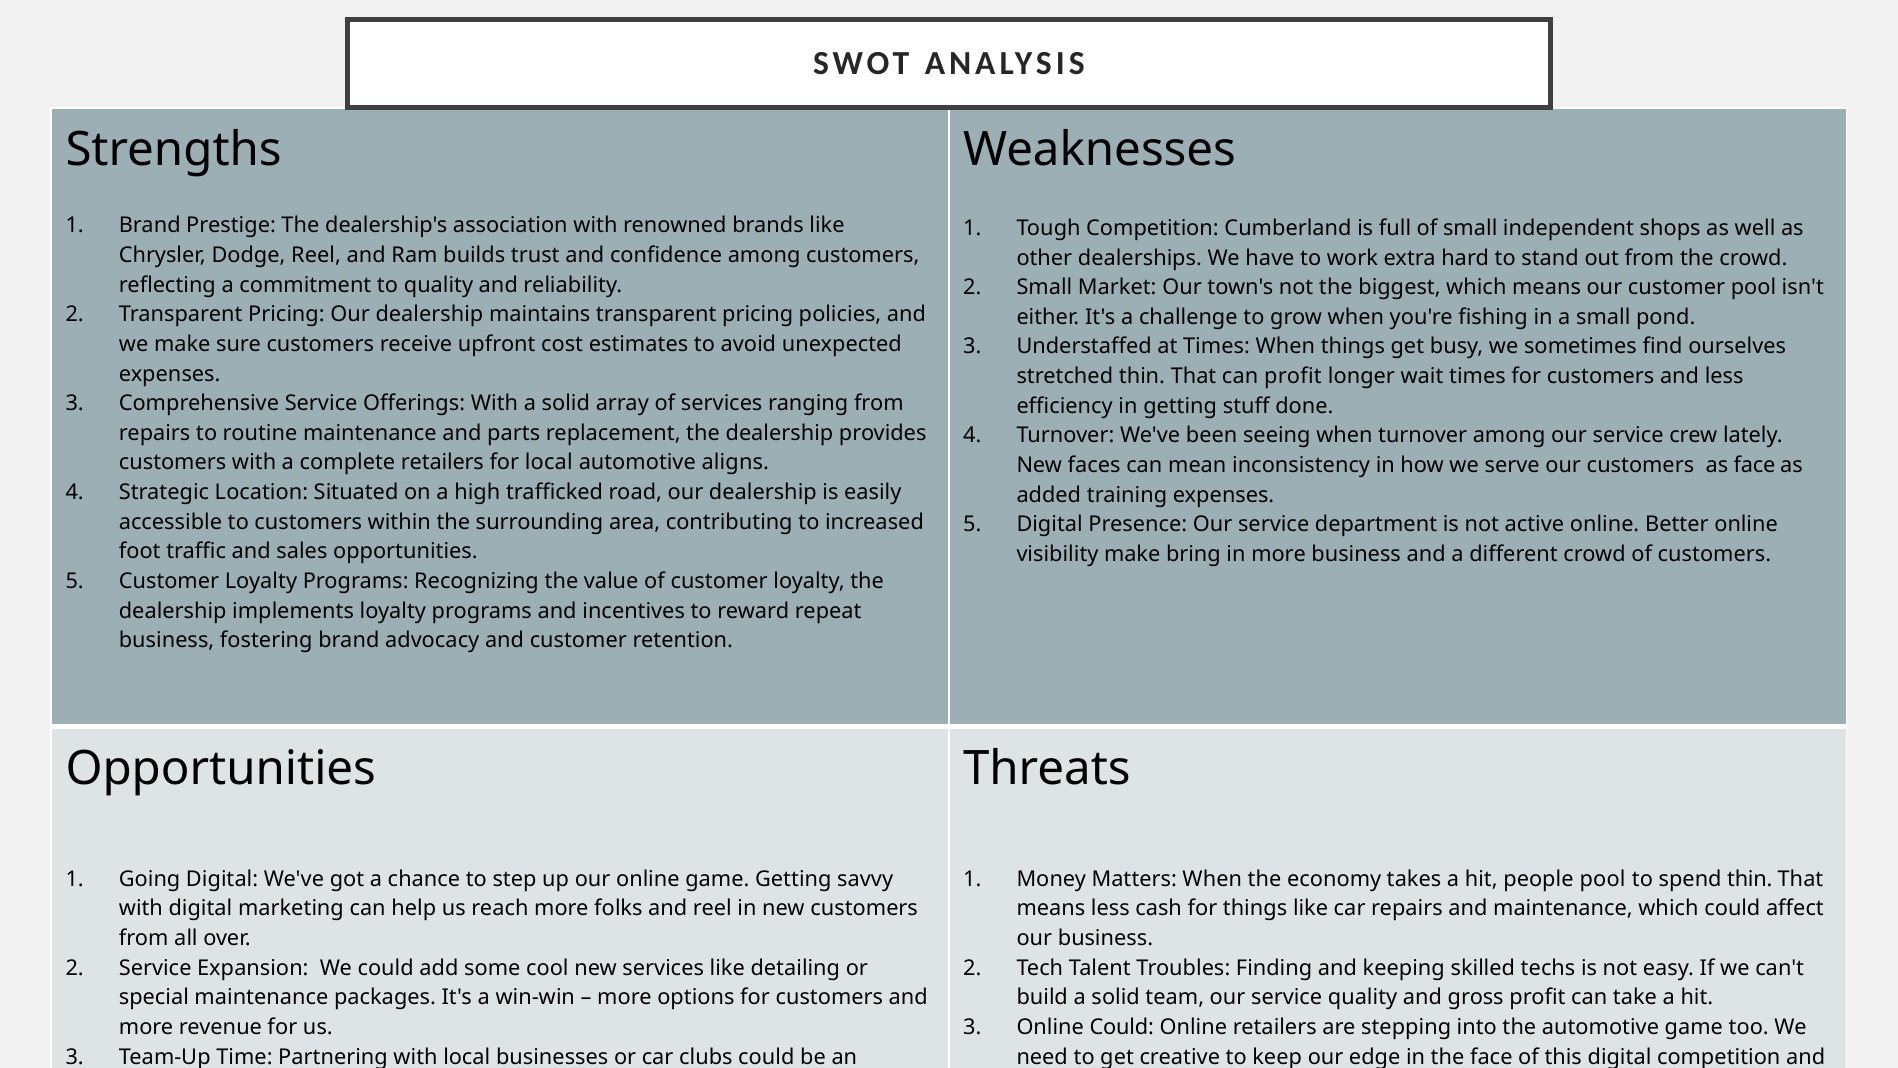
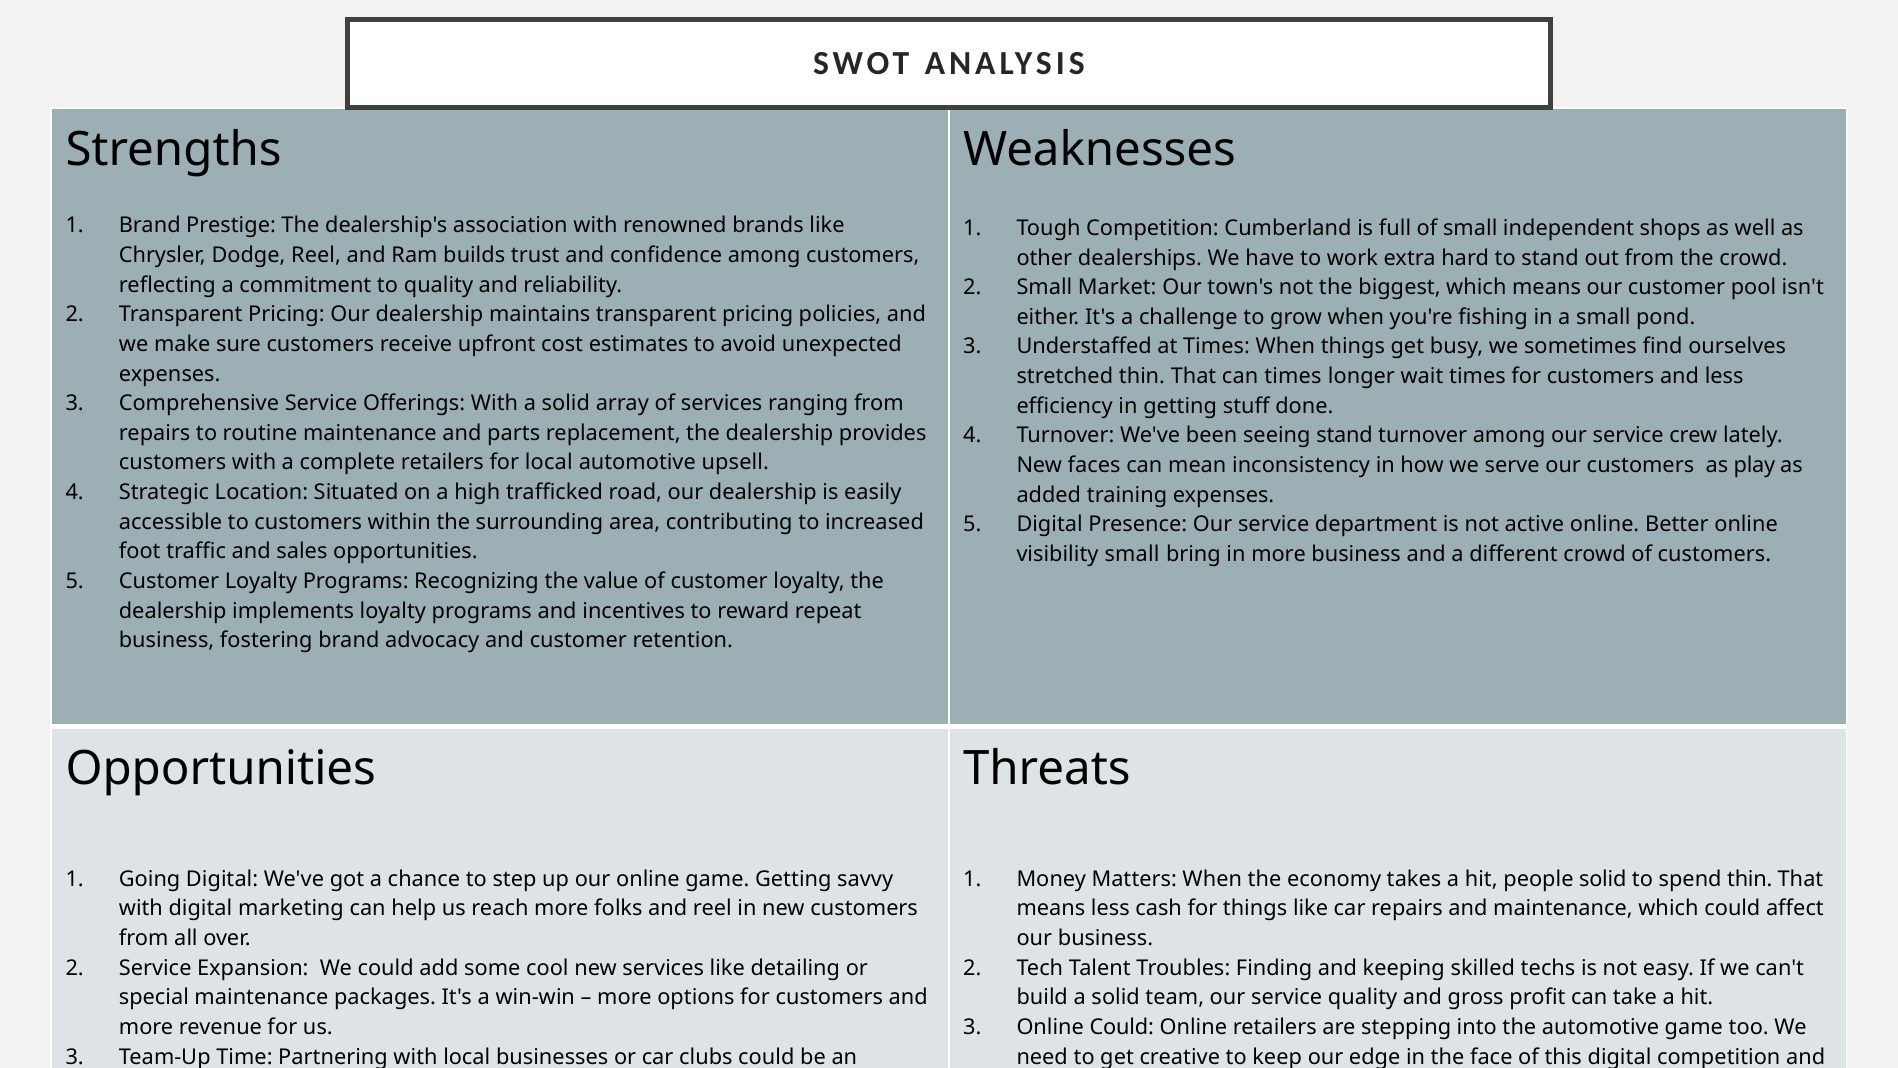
can profit: profit -> times (1293, 376)
seeing when: when -> stand (1345, 436)
aligns: aligns -> upsell (735, 463)
as face: face -> play (1754, 465)
visibility make: make -> small (1132, 554)
people pool: pool -> solid (1603, 879)
